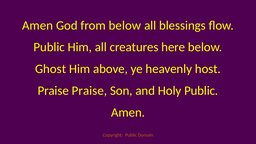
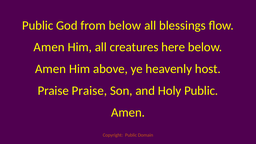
Amen: Amen -> Public (38, 25)
Public: Public -> Amen (49, 47)
Ghost: Ghost -> Amen (51, 69)
